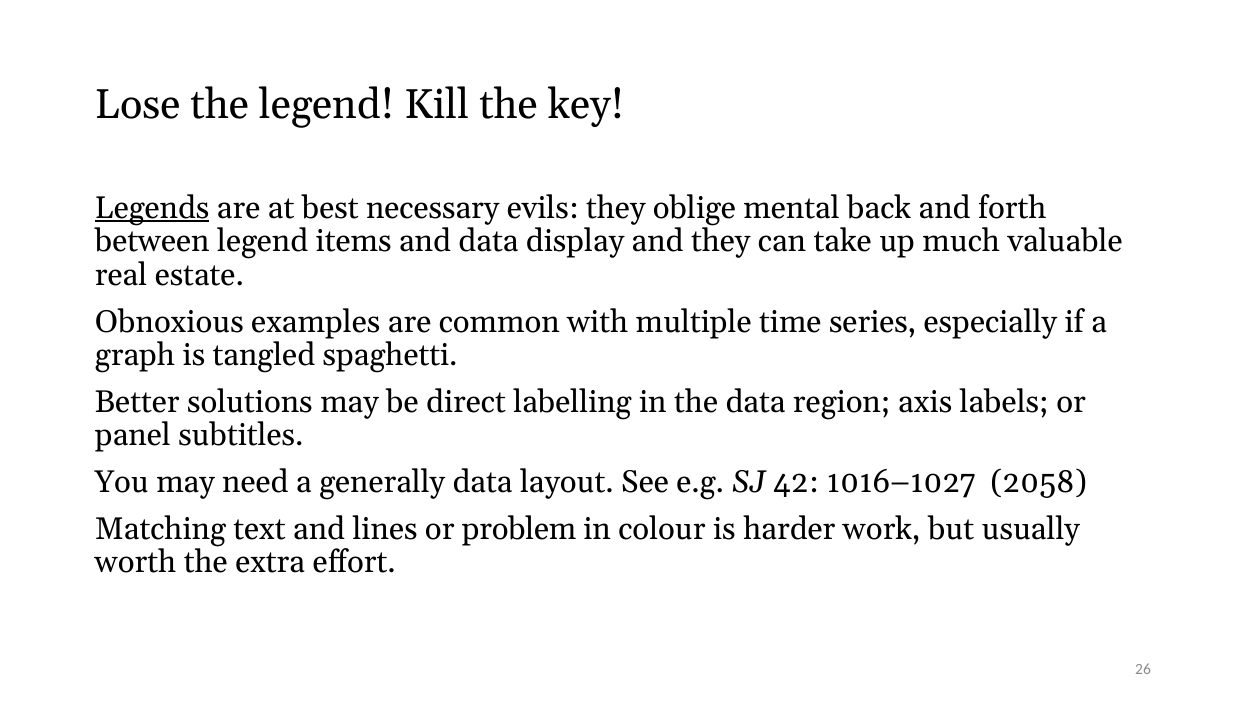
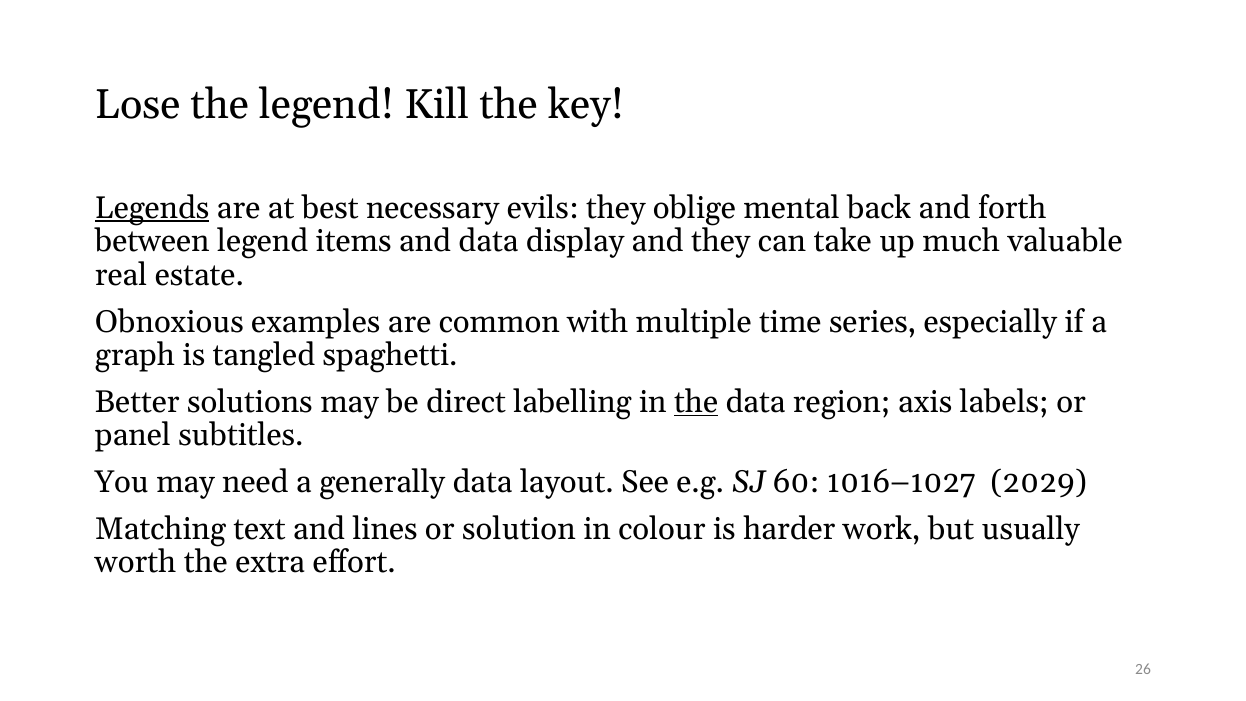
the underline: none -> present (696, 402)
42: 42 -> 60 (796, 482)
2058: 2058 -> 2029 (1039, 482)
problem: problem -> solution (519, 529)
